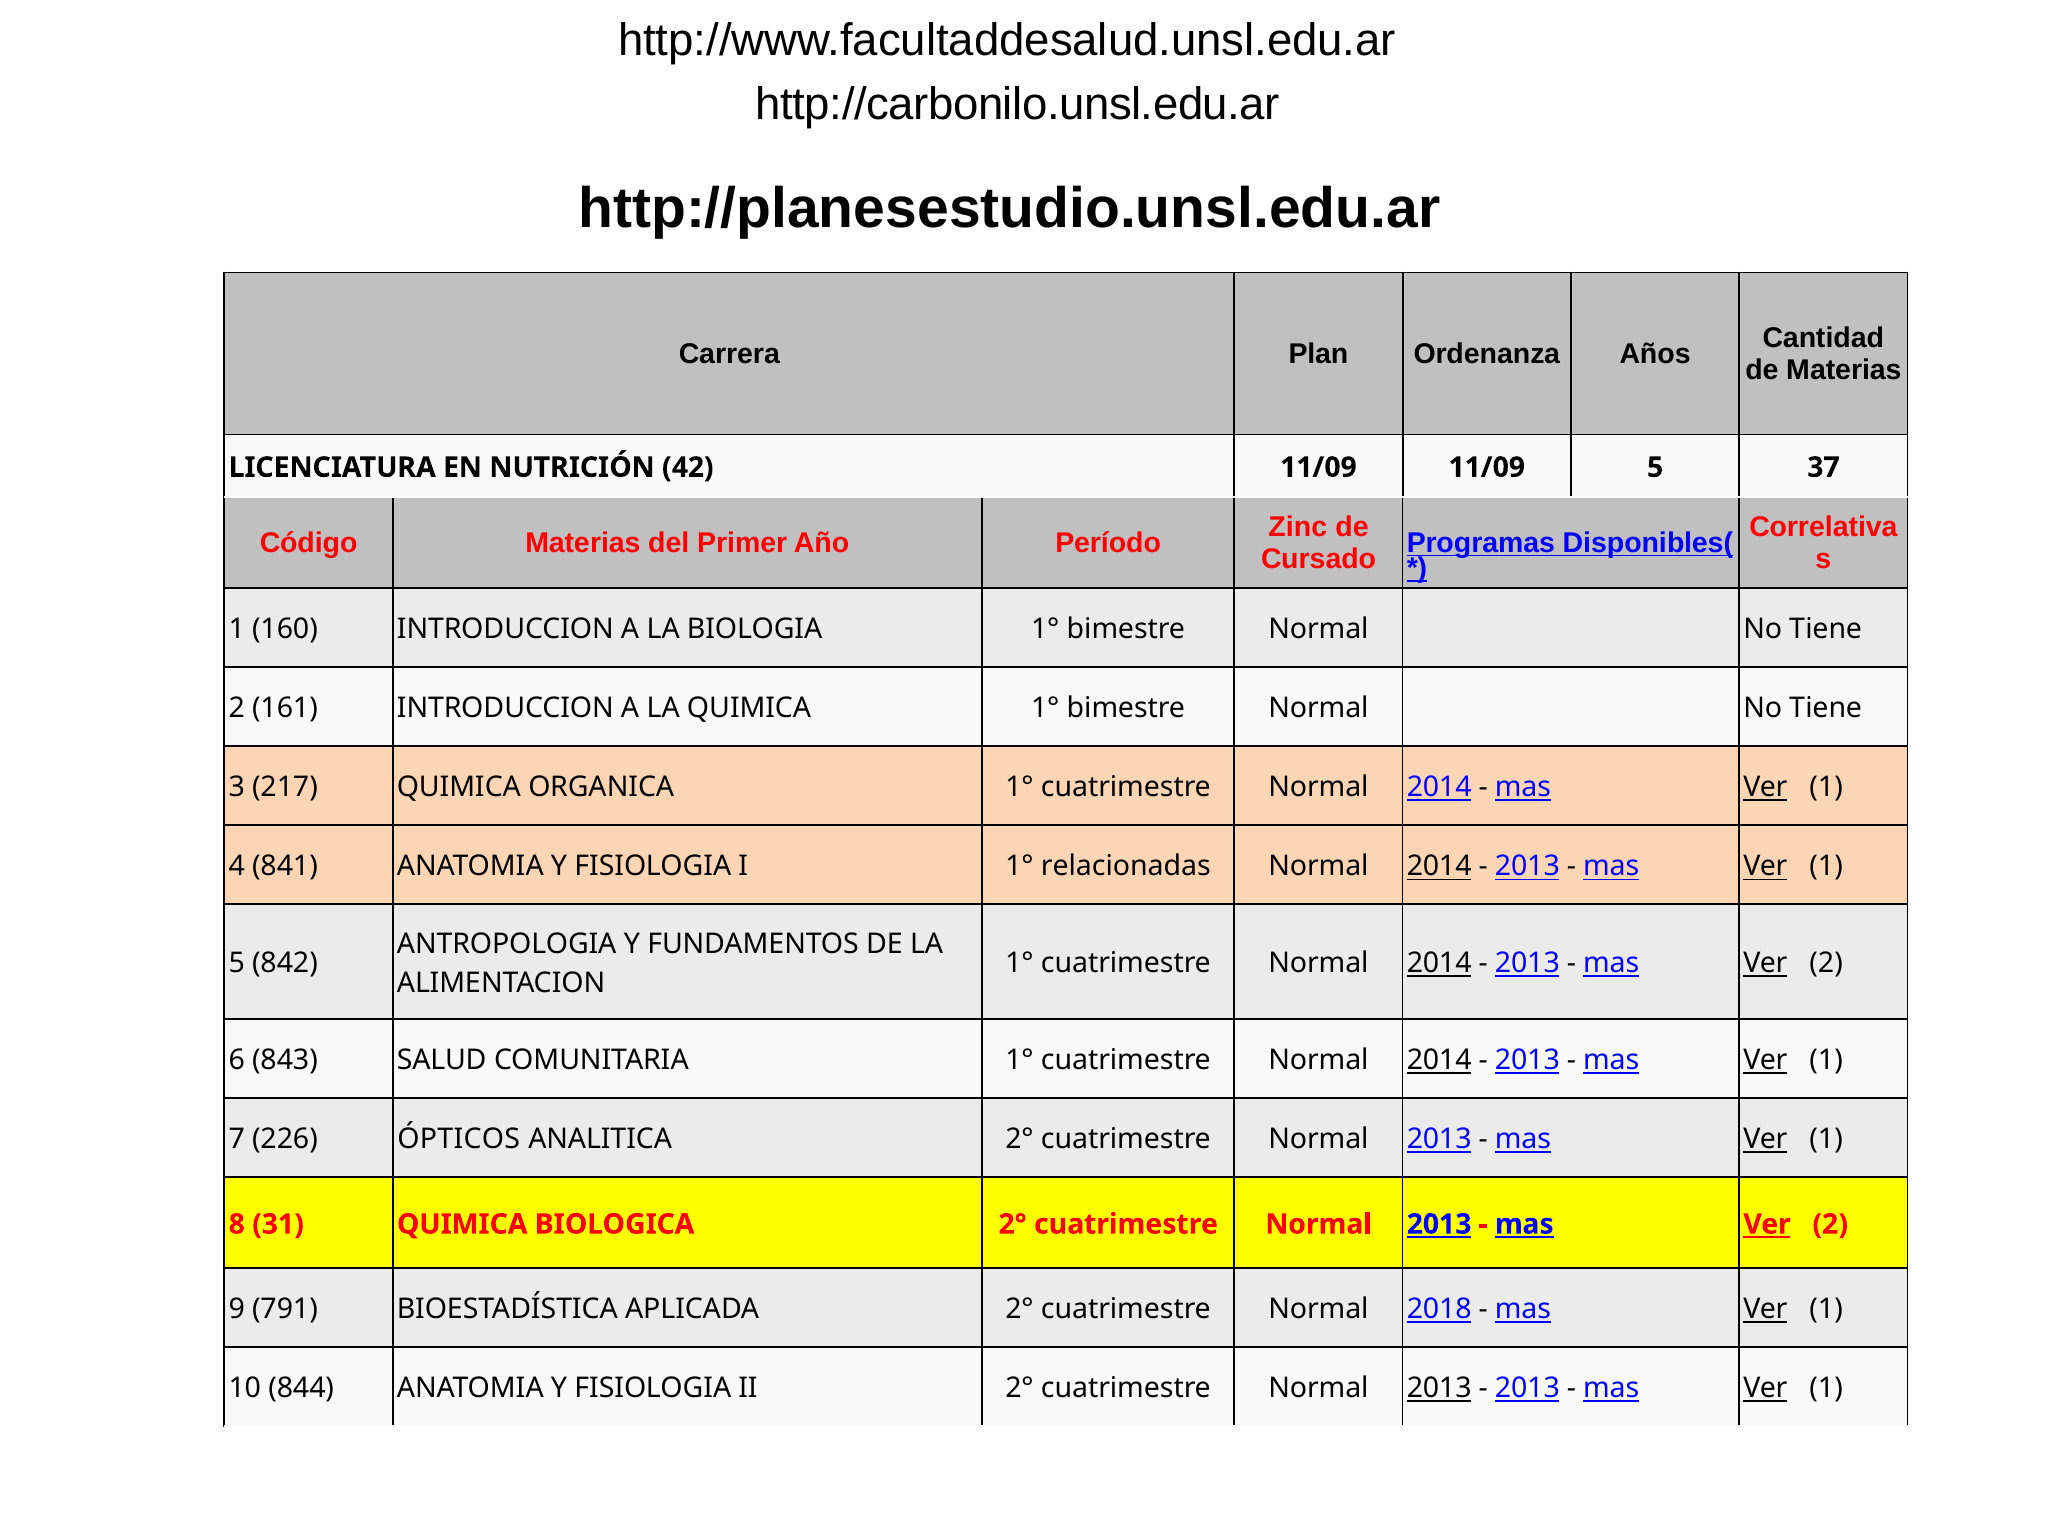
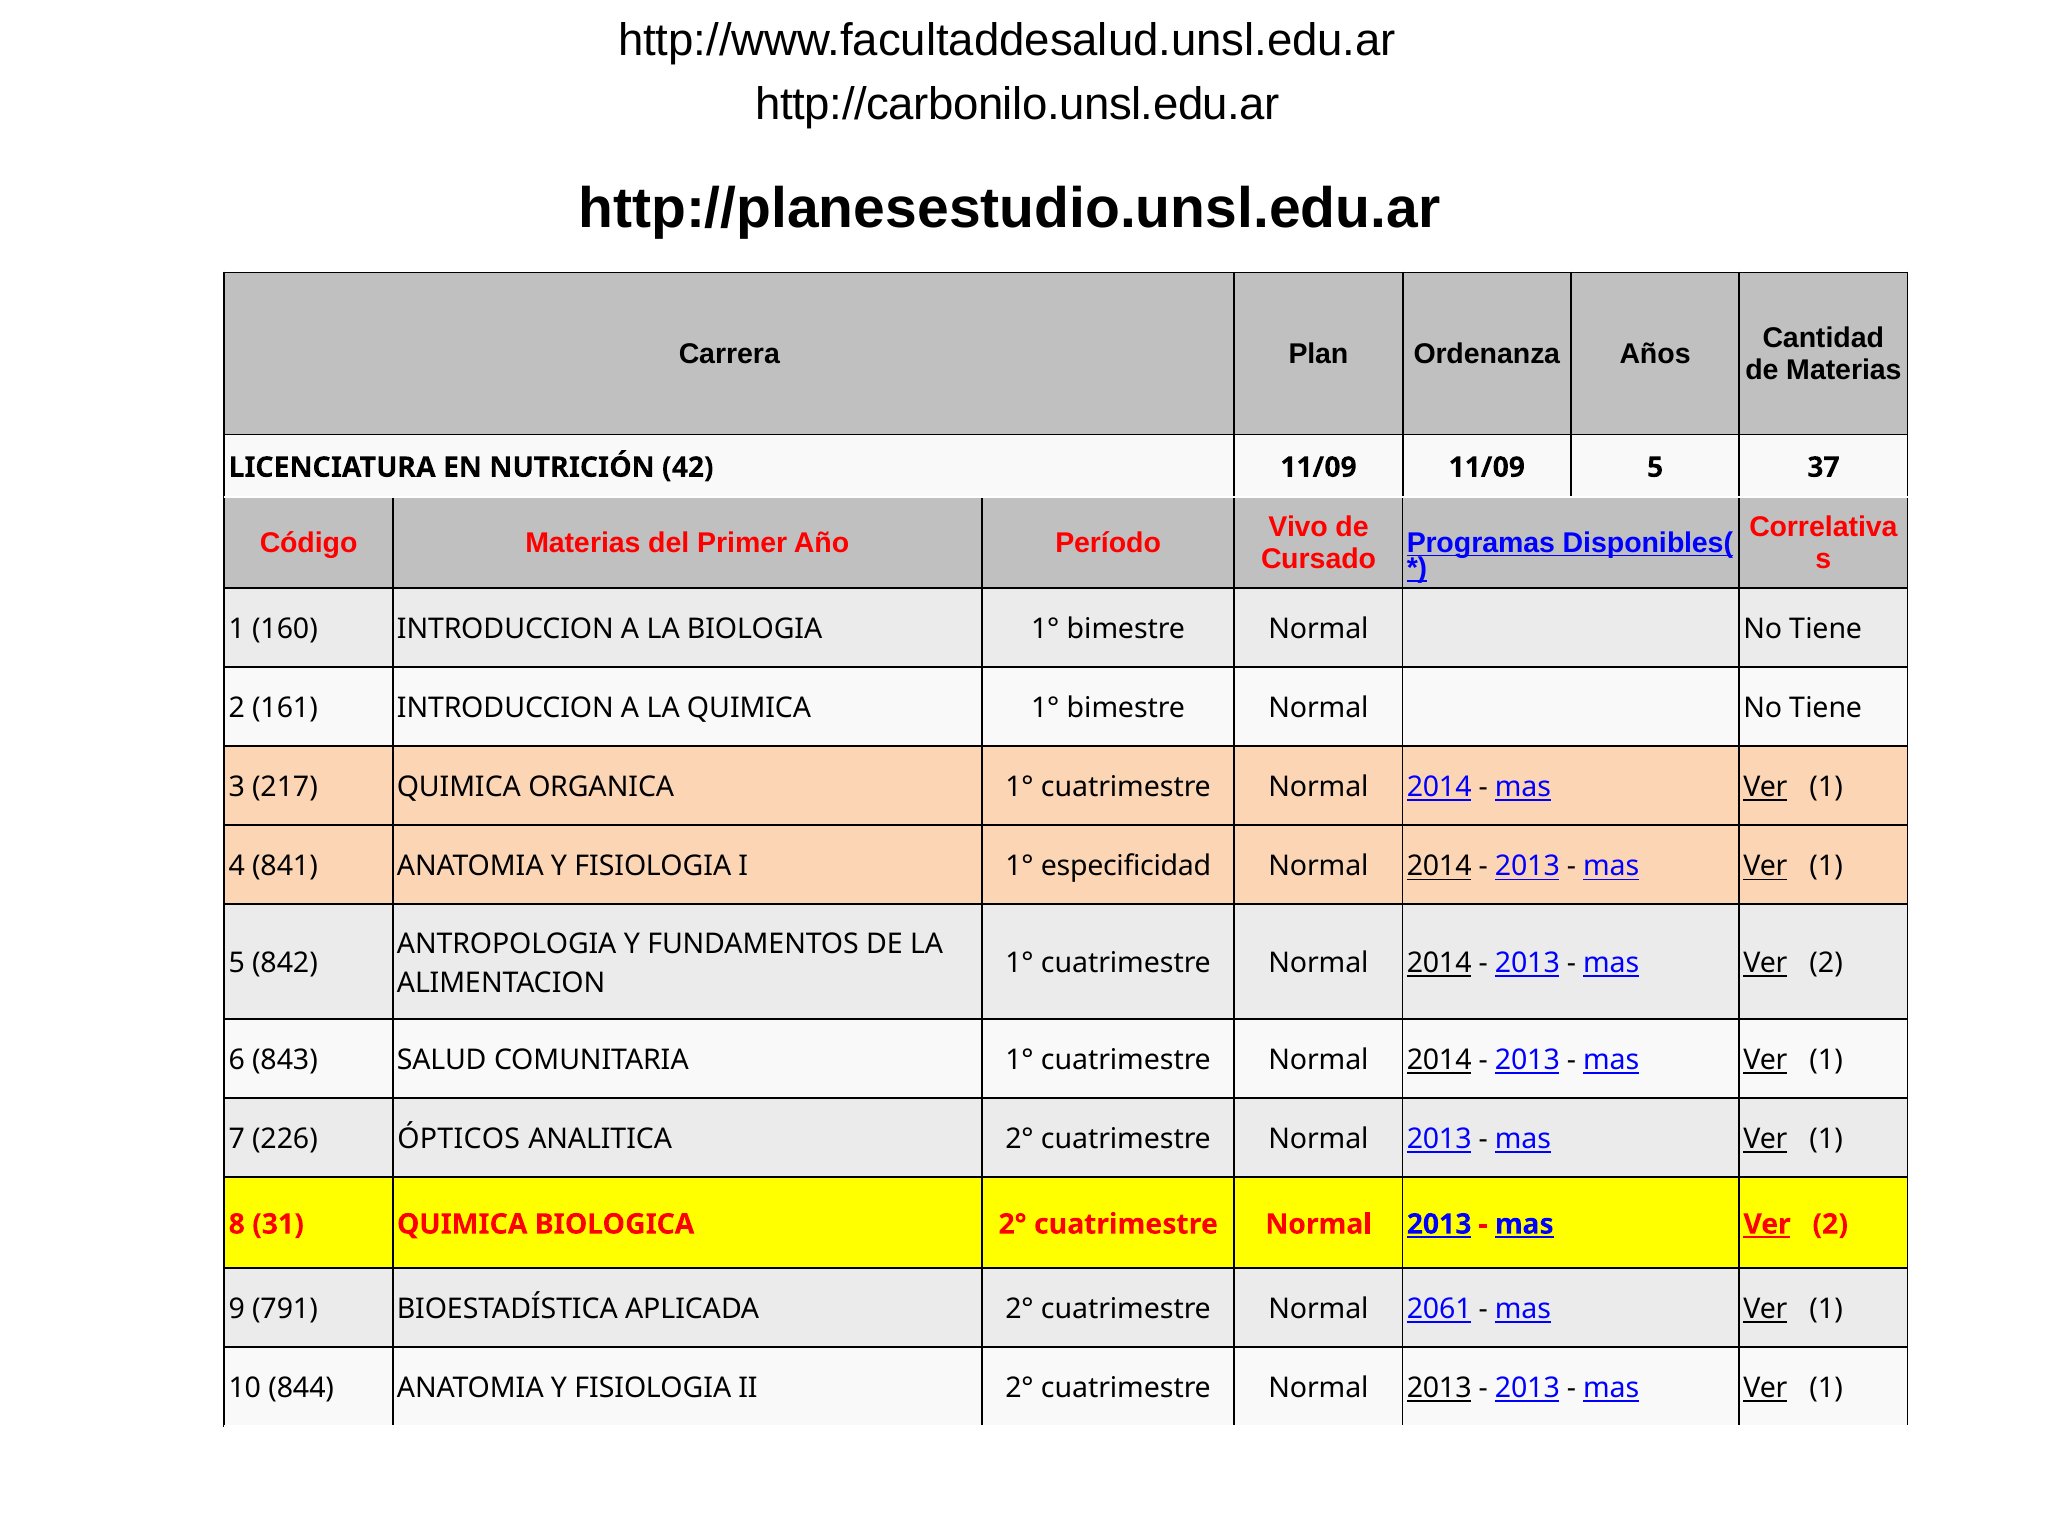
Zinc: Zinc -> Vivo (1298, 527)
relacionadas: relacionadas -> especificidad (1126, 866)
2018: 2018 -> 2061 (1439, 1309)
